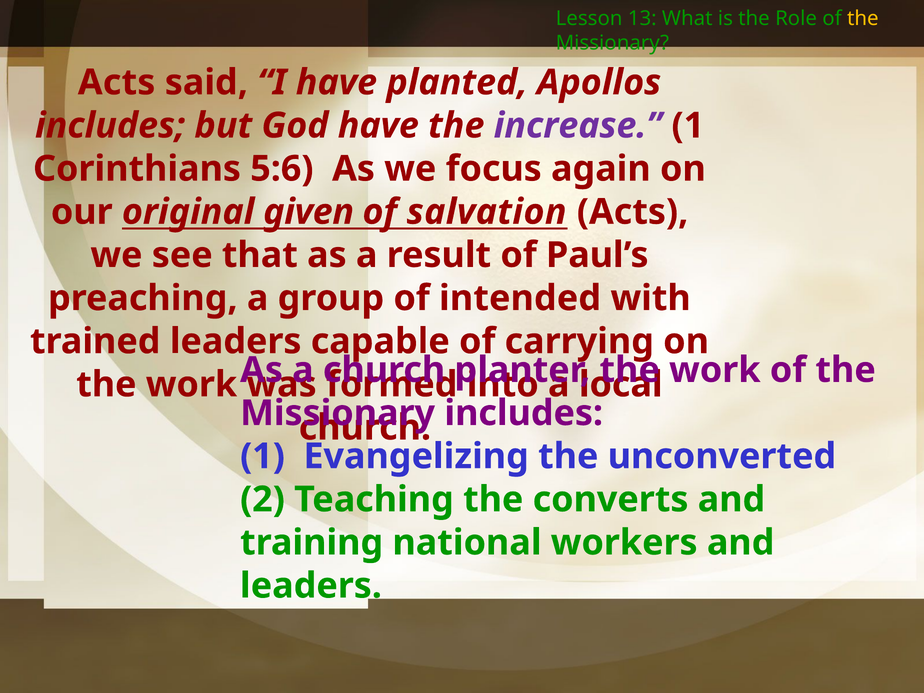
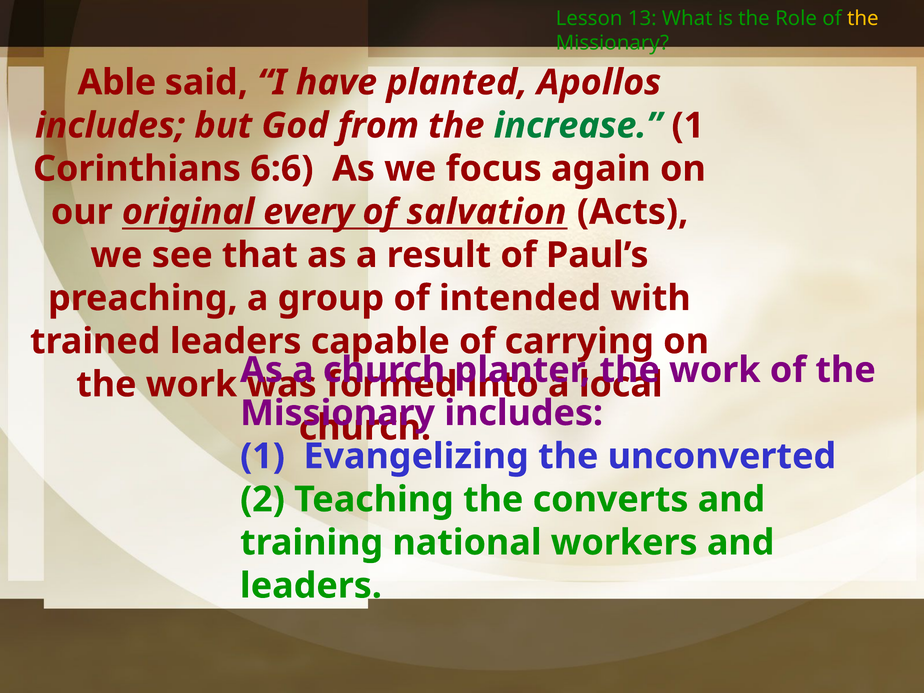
Acts: Acts -> Able (117, 83)
God have: have -> from (378, 126)
increase colour: purple -> green (578, 126)
5:6: 5:6 -> 6:6 (282, 169)
given: given -> every (309, 212)
